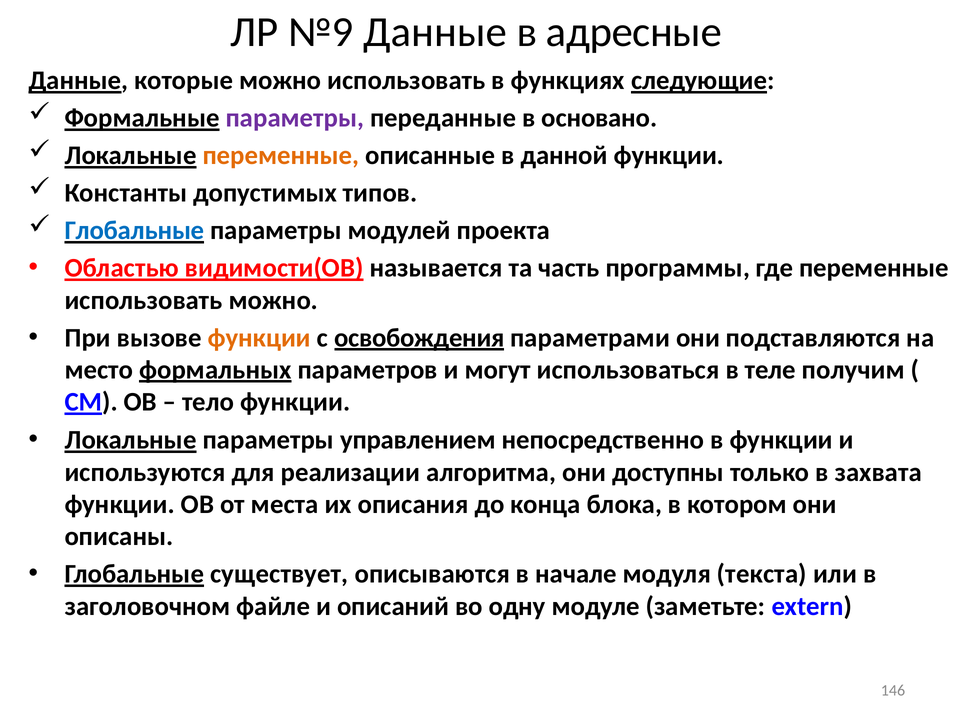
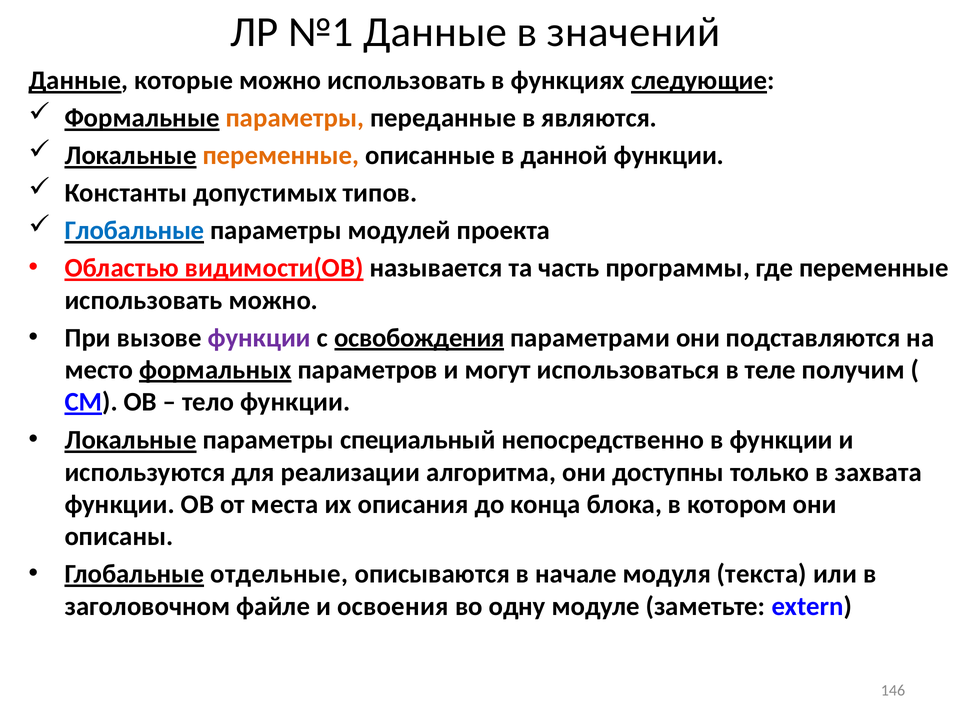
№9: №9 -> №1 (321, 32)
адресные: адресные -> значений (634, 32)
параметры colour: purple -> orange (295, 118)
основано: основано -> являются (599, 118)
функции colour: orange -> purple (259, 337)
управлением: управлением -> специальный (418, 440)
существует: существует -> отдельные (279, 573)
описаний: описаний -> освоения (393, 606)
